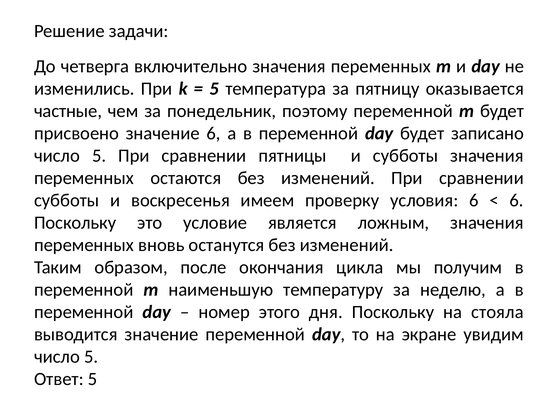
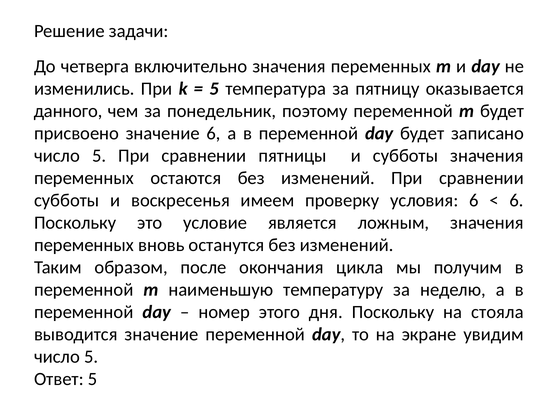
частные: частные -> данного (68, 111)
